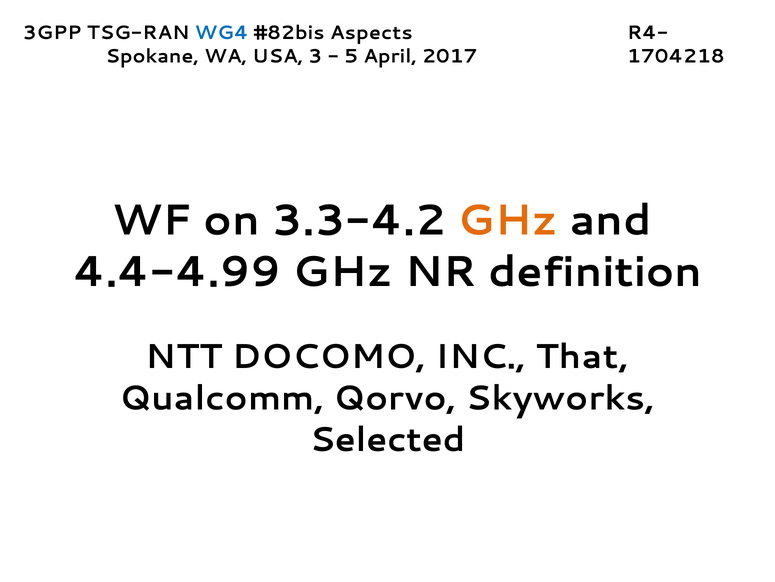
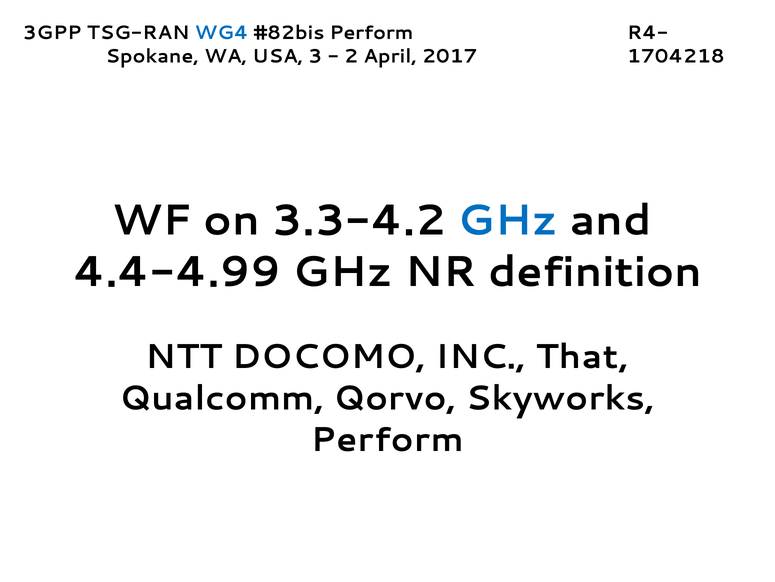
Aspects: Aspects -> Perform (371, 33)
5: 5 -> 2 (351, 56)
GHz colour: orange -> blue (508, 220)
Selected: Selected -> Perform (387, 439)
